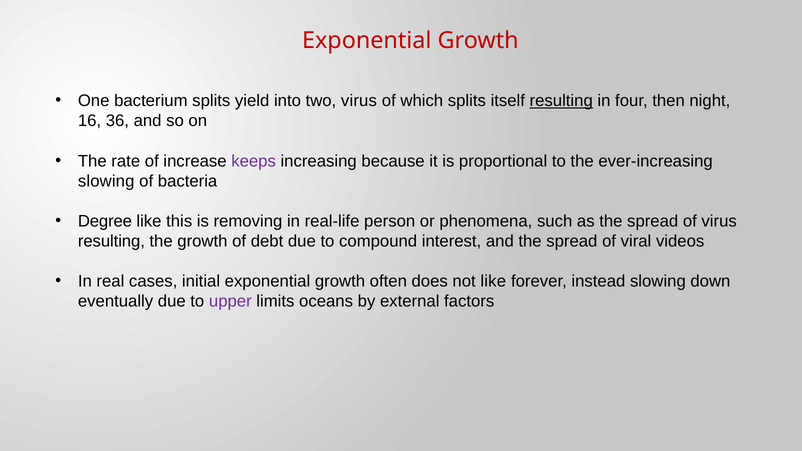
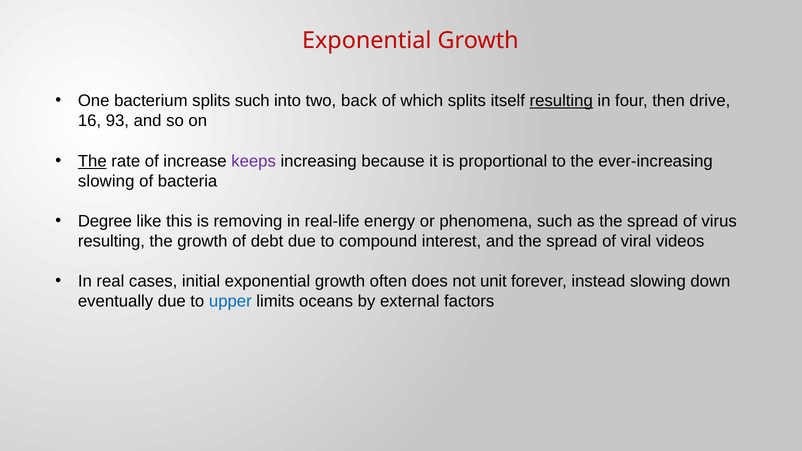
splits yield: yield -> such (252, 101)
two virus: virus -> back (359, 101)
night: night -> drive (710, 101)
36: 36 -> 93 (117, 121)
The underline: none -> present (92, 161)
person: person -> energy (390, 221)
not like: like -> unit (493, 281)
upper colour: purple -> blue (230, 302)
